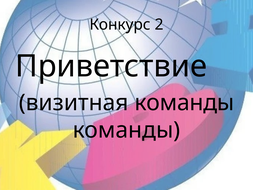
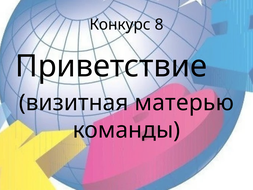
2: 2 -> 8 (159, 24)
визитная команды: команды -> матерью (184, 103)
